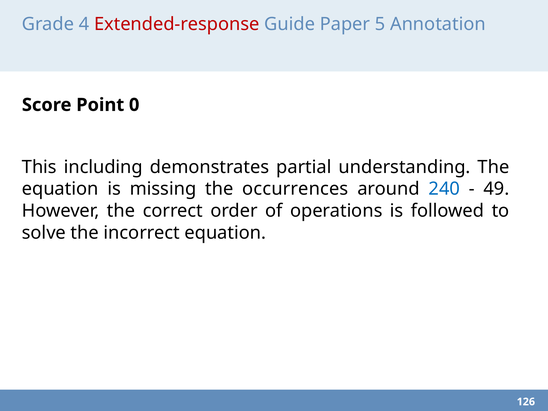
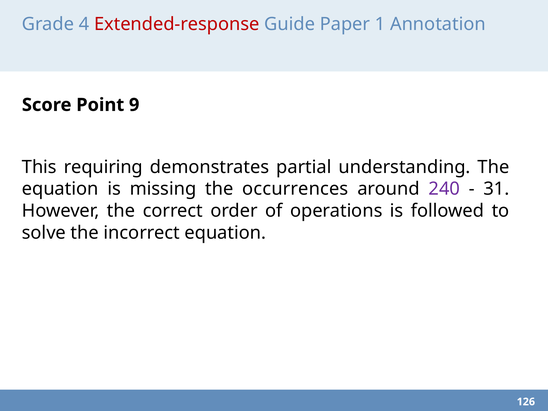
5: 5 -> 1 (380, 24)
0: 0 -> 9 (134, 105)
including: including -> requiring (103, 167)
240 colour: blue -> purple (444, 189)
49: 49 -> 31 (496, 189)
